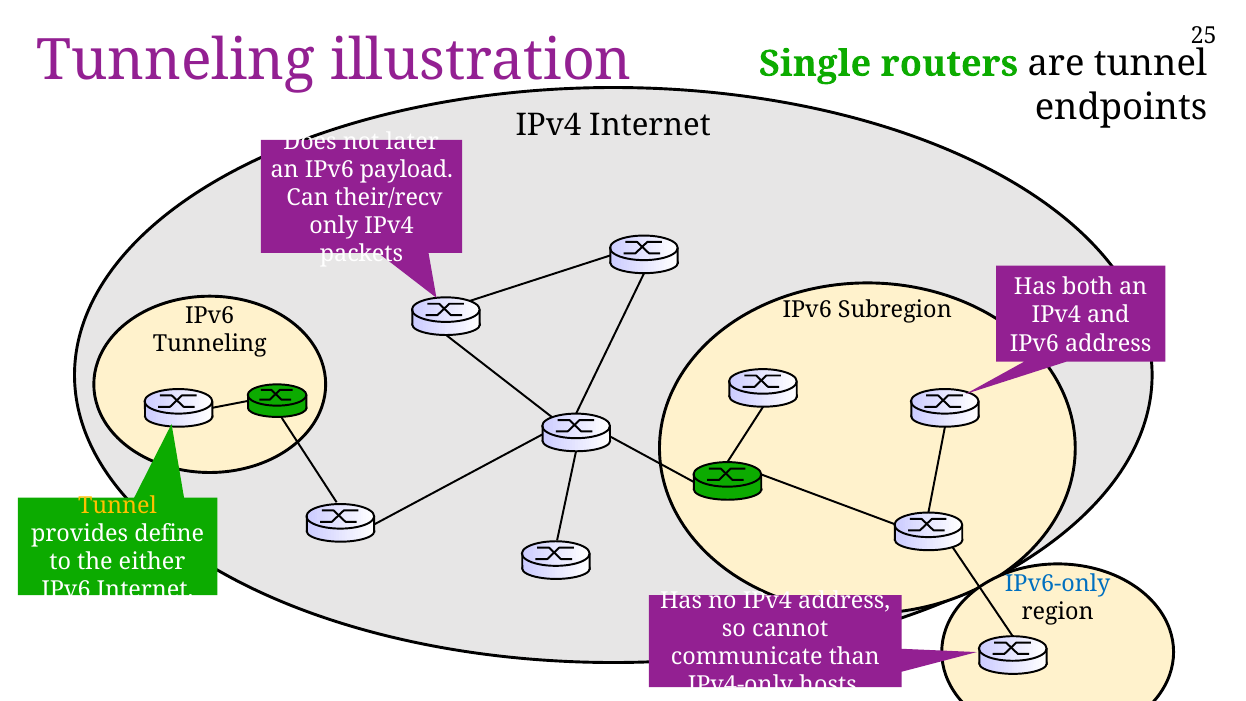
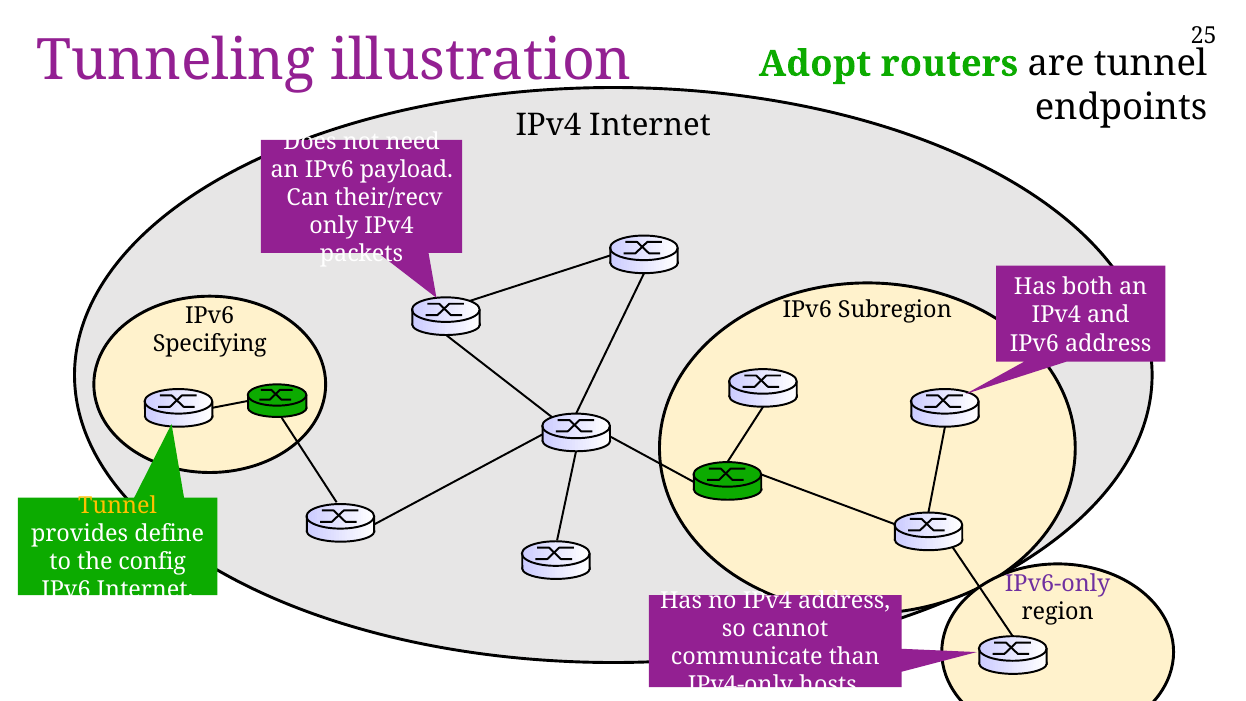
Single: Single -> Adopt (815, 64)
later: later -> need (413, 142)
Tunneling: Tunneling -> Specifying (210, 344)
either: either -> config (152, 562)
IPv6-only colour: blue -> purple (1058, 583)
